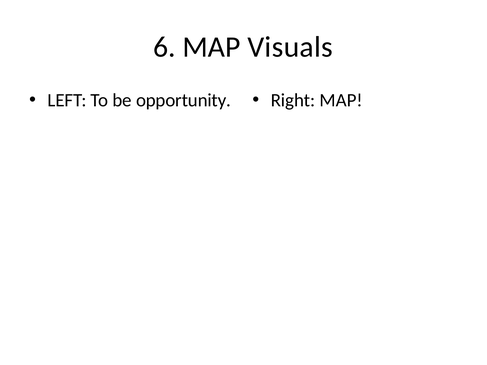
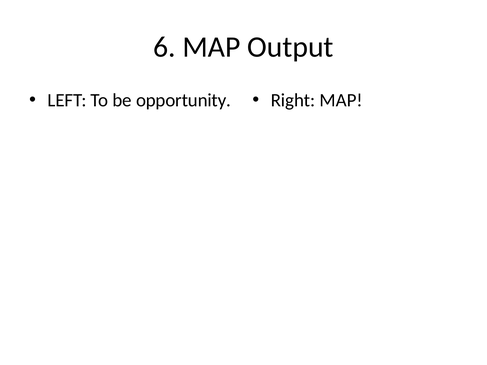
Visuals: Visuals -> Output (290, 47)
